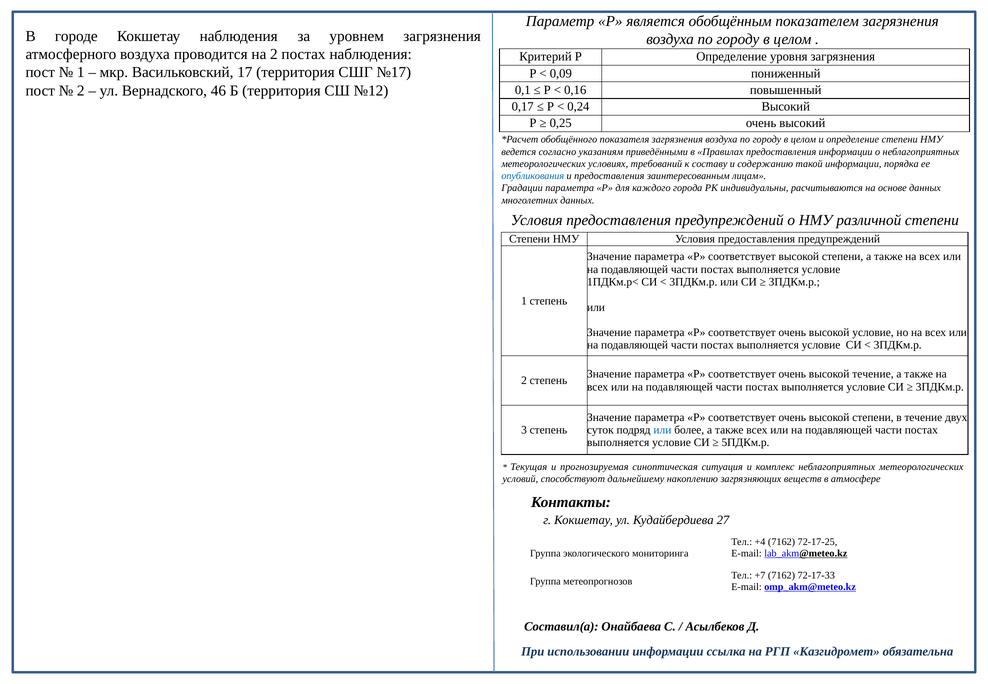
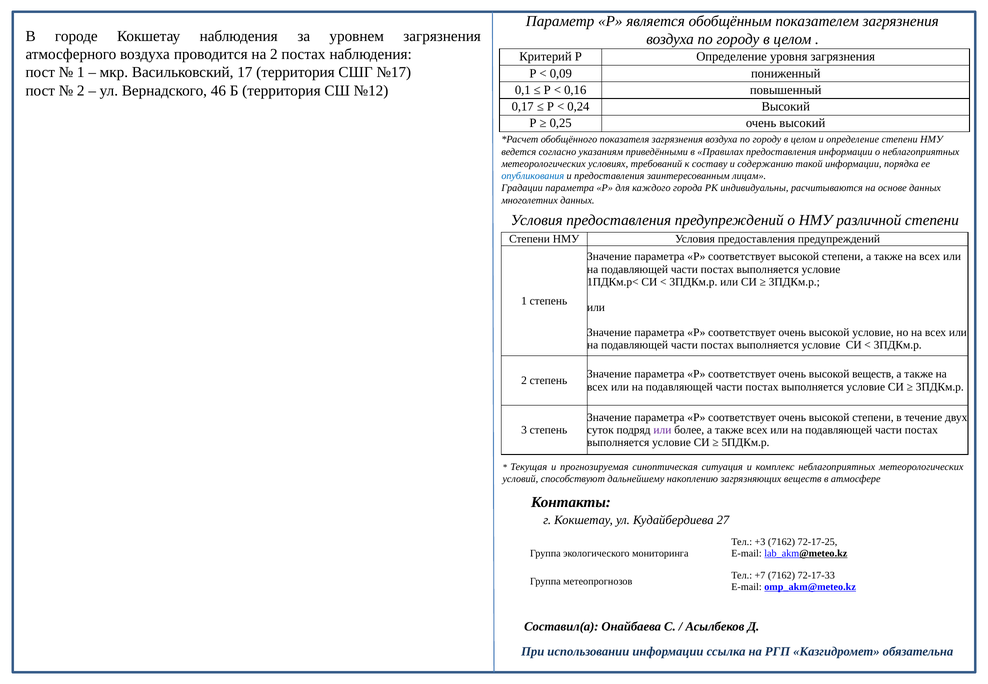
высокой течение: течение -> веществ (873, 374)
или colour: blue -> purple (662, 430)
+4: +4 -> +3 (760, 542)
